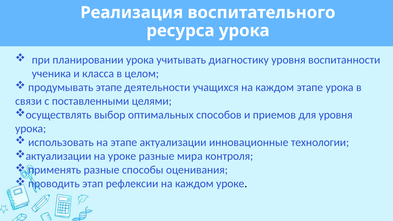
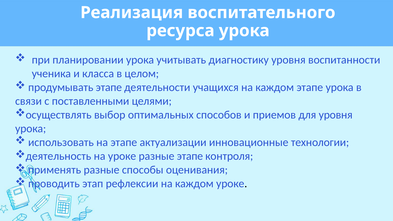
актуализации: актуализации -> деятельность (58, 156)
разные мира: мира -> этапе (190, 156)
